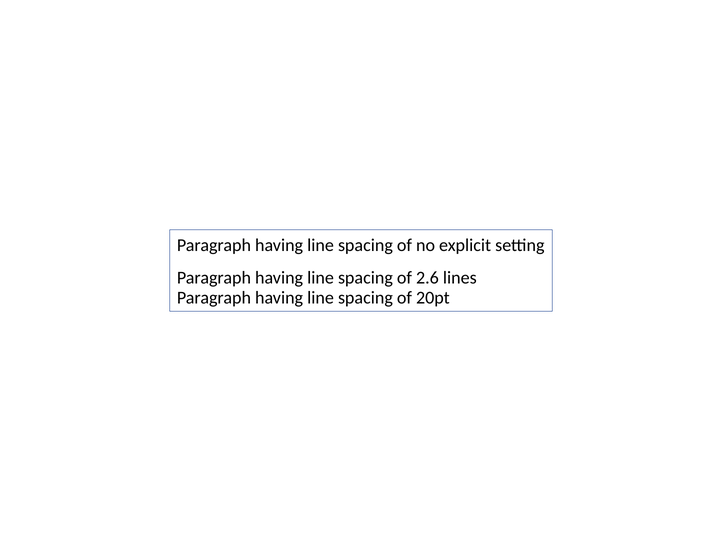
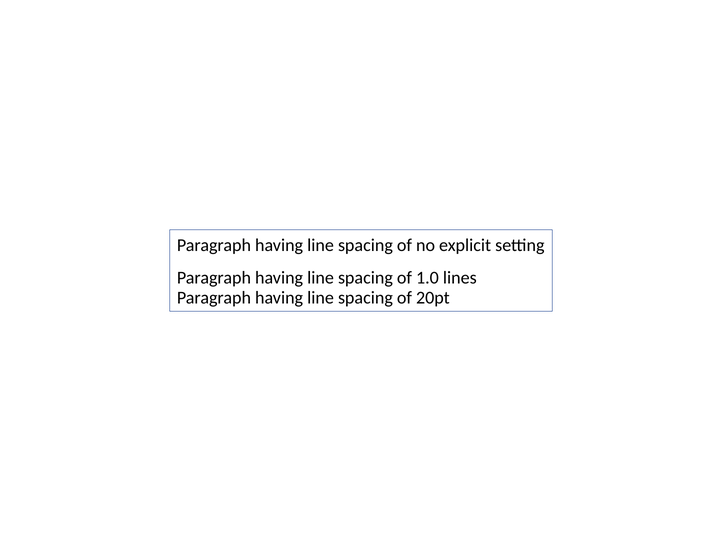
2.6: 2.6 -> 1.0 (427, 278)
